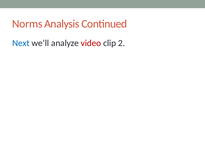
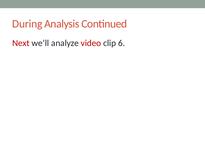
Norms: Norms -> During (27, 24)
Next colour: blue -> red (21, 43)
2: 2 -> 6 (122, 43)
